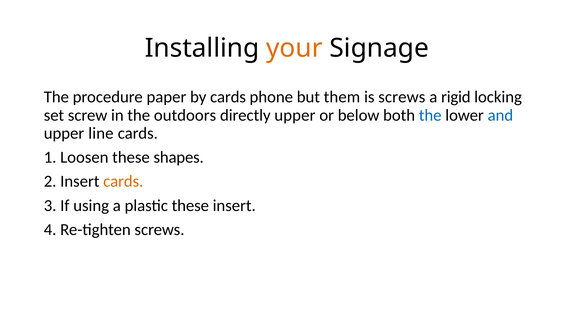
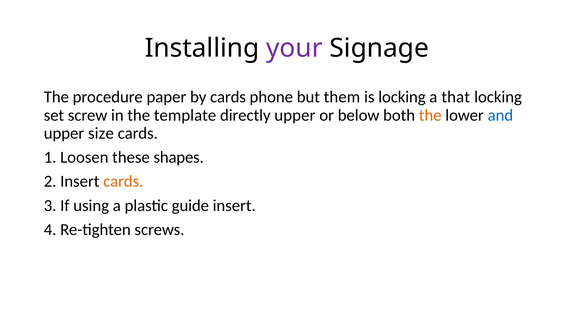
your colour: orange -> purple (294, 48)
is screws: screws -> locking (402, 97)
rigid: rigid -> that (456, 97)
outdoors: outdoors -> template (185, 115)
the colour: blue -> orange (430, 115)
line: line -> size (101, 133)
plastic these: these -> guide (190, 205)
